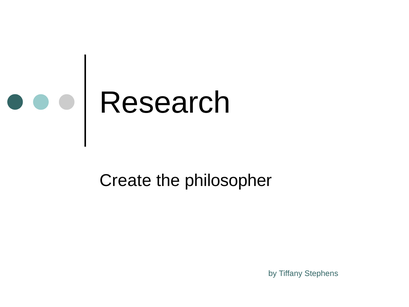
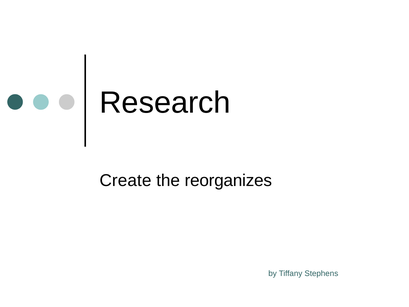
philosopher: philosopher -> reorganizes (228, 180)
